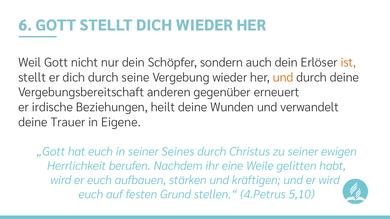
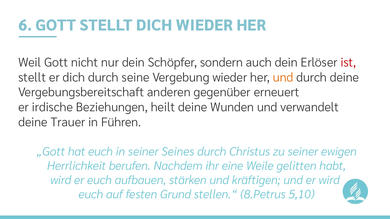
ist colour: orange -> red (348, 63)
Eigene: Eigene -> Führen (121, 122)
4.Petrus: 4.Petrus -> 8.Petrus (263, 195)
